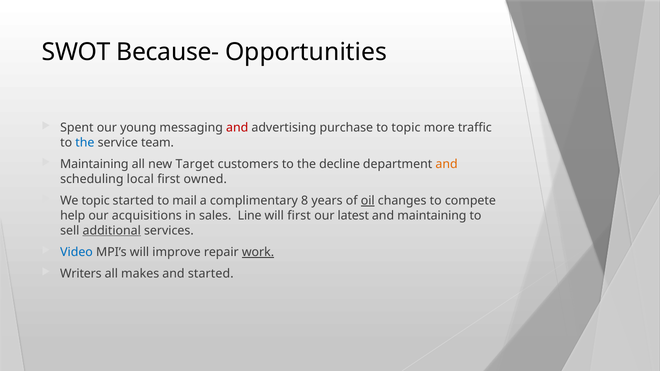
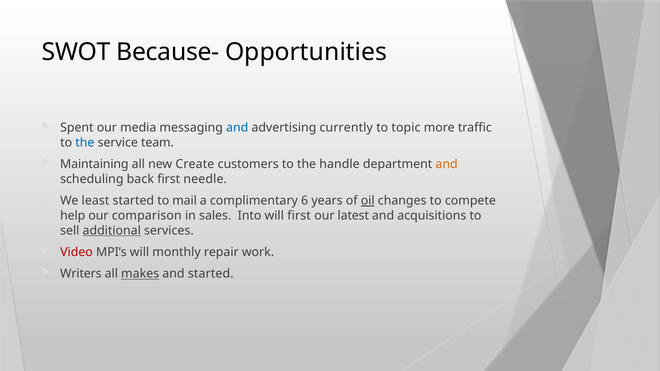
young: young -> media (138, 128)
and colour: red -> blue (237, 128)
purchase: purchase -> currently (346, 128)
Target: Target -> Create (195, 164)
decline: decline -> handle (339, 164)
local: local -> back (140, 179)
owned: owned -> needle (205, 179)
We topic: topic -> least (96, 201)
8: 8 -> 6 (305, 201)
acquisitions: acquisitions -> comparison (147, 216)
Line: Line -> Into (250, 216)
and maintaining: maintaining -> acquisitions (432, 216)
Video colour: blue -> red (77, 252)
improve: improve -> monthly (177, 252)
work underline: present -> none (258, 252)
makes underline: none -> present (140, 274)
